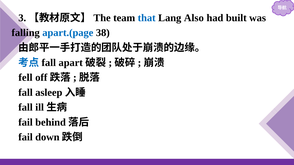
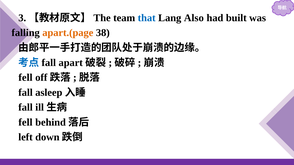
apart.(page colour: blue -> orange (68, 33)
fail: fail -> fell (25, 122)
fail: fail -> left (26, 137)
